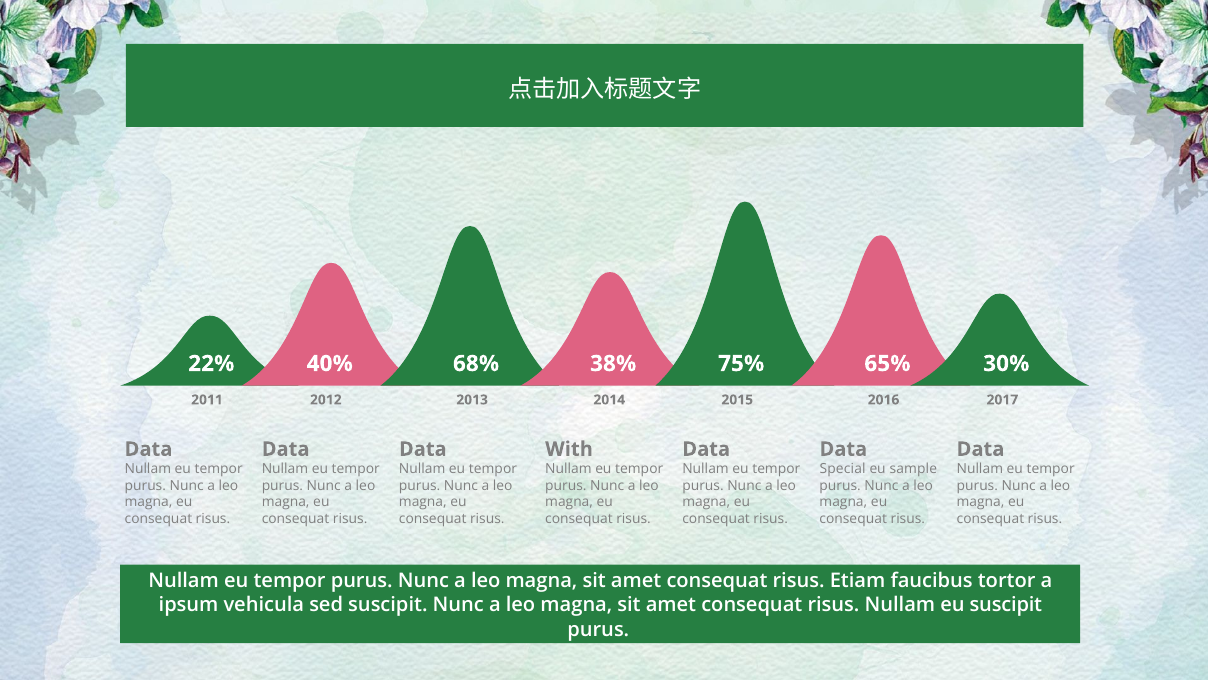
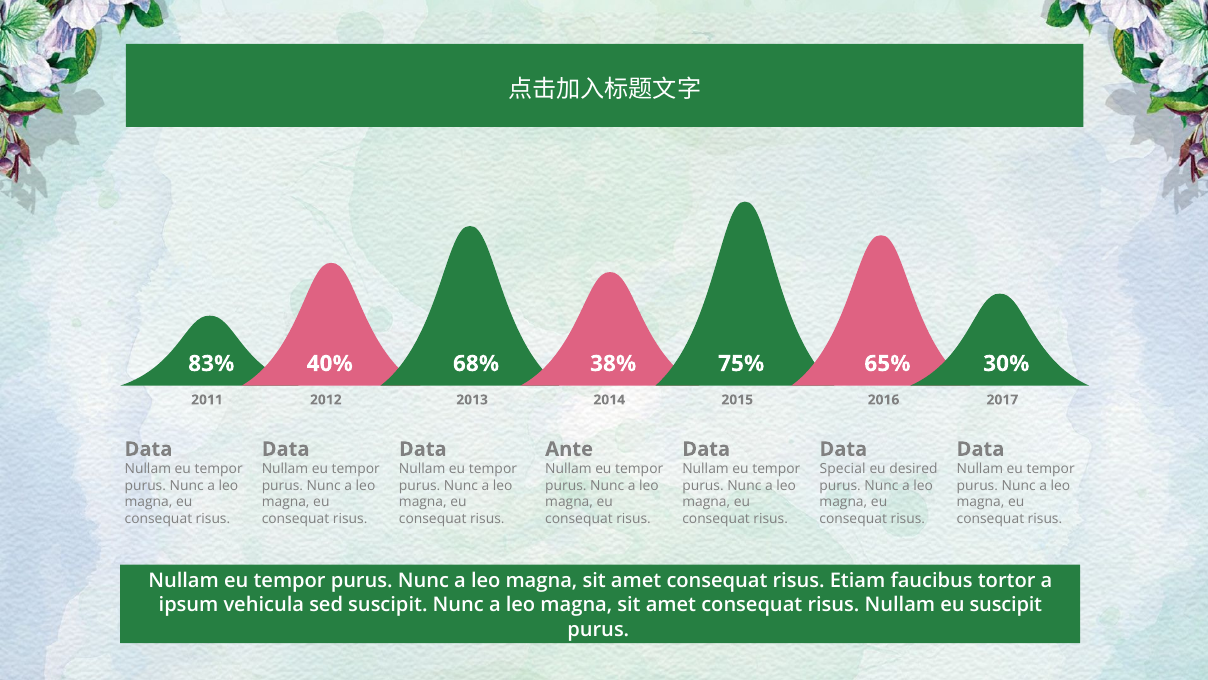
22%: 22% -> 83% (211, 364)
With: With -> Ante (569, 449)
sample: sample -> desired (913, 469)
